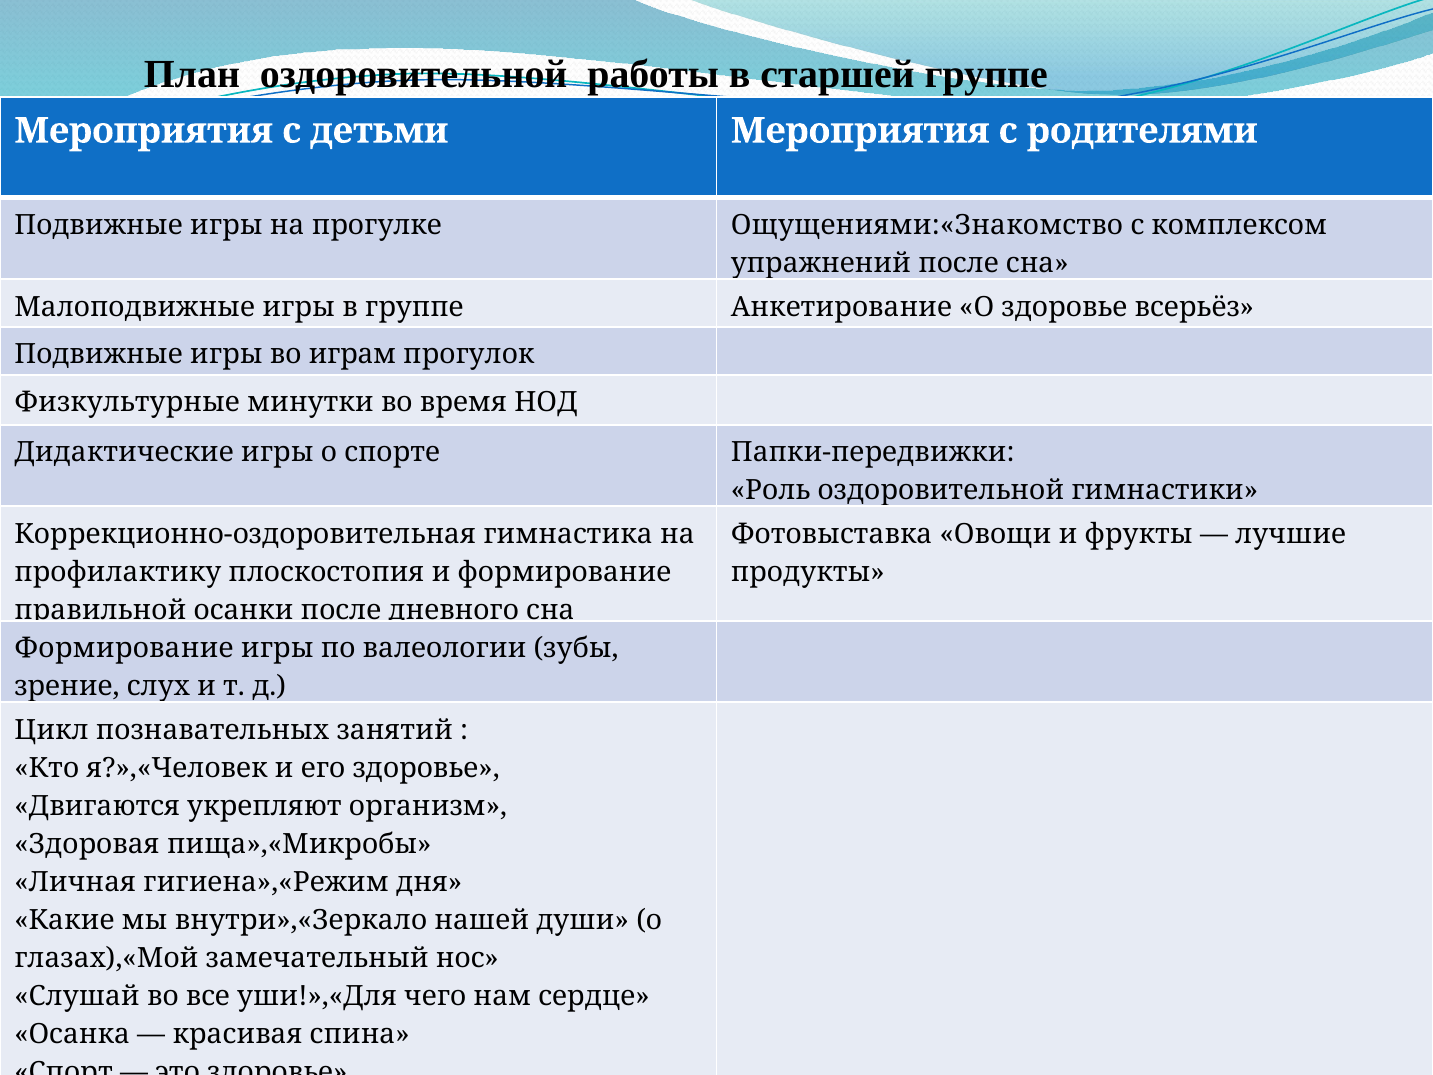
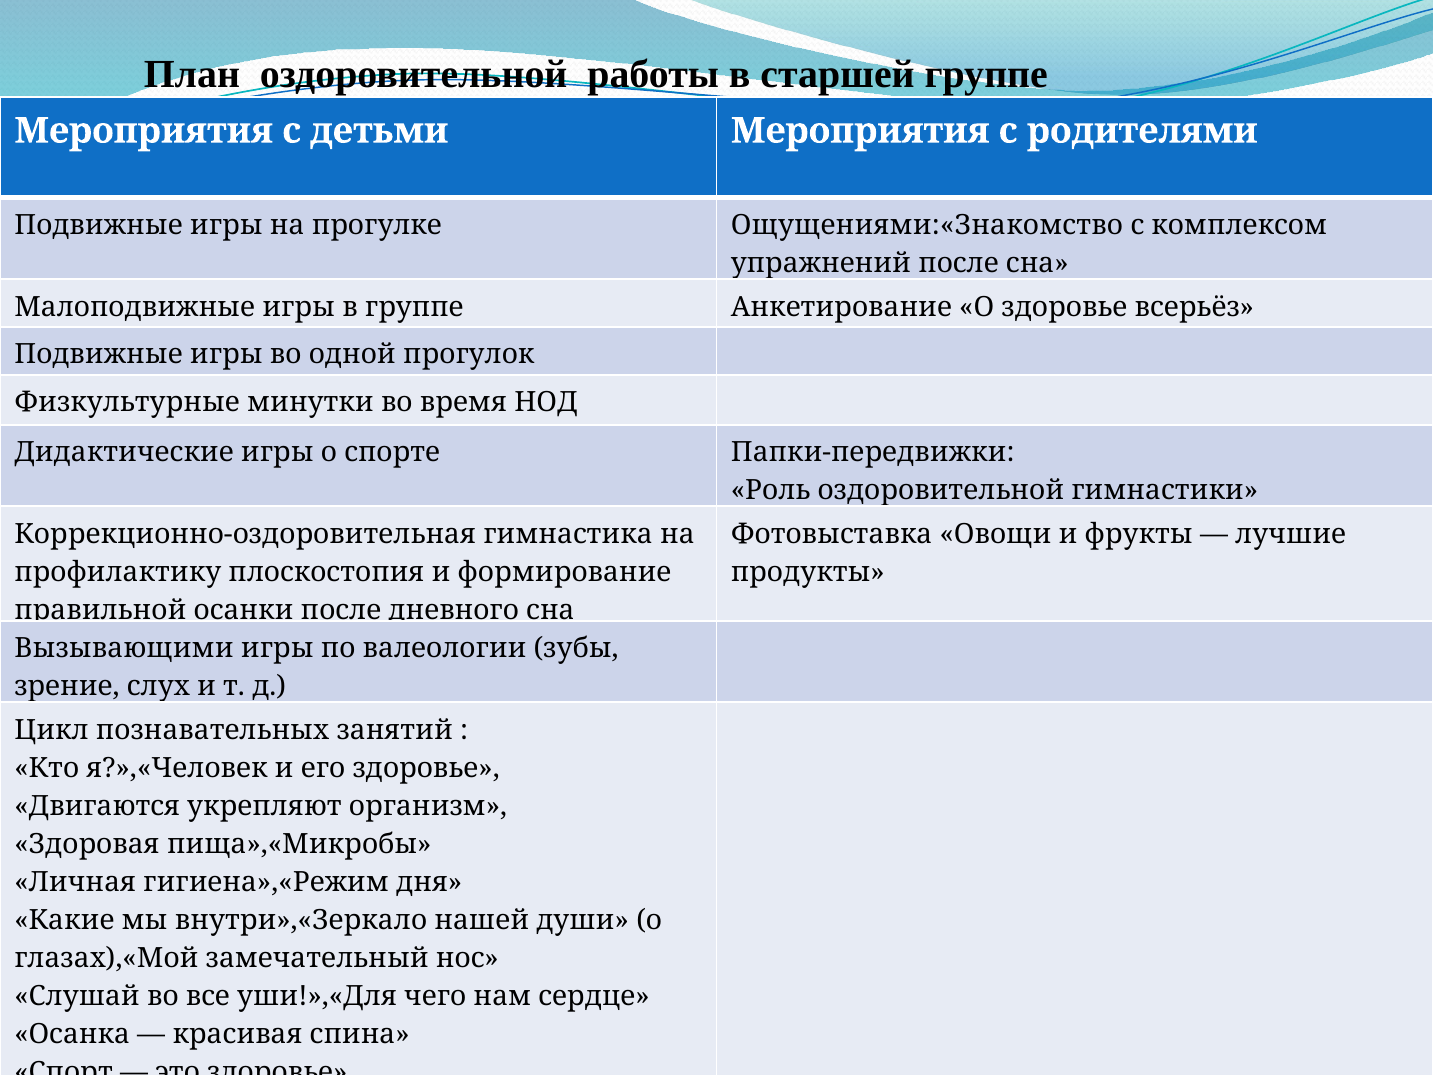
играм: играм -> одной (352, 355)
Формирование: Формирование -> Вызывающими (124, 649)
